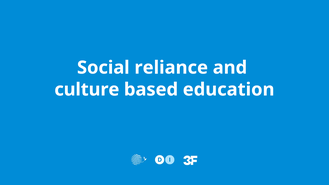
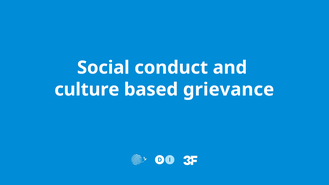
reliance: reliance -> conduct (171, 68)
education: education -> grievance (229, 90)
